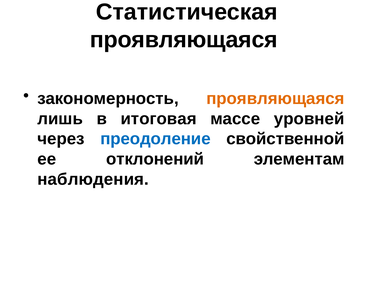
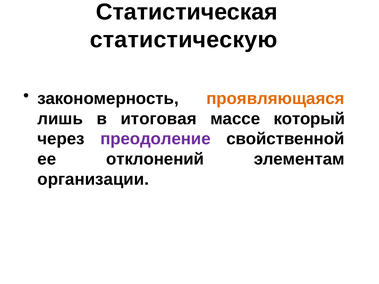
проявляющаяся: проявляющаяся -> статистическую (184, 40)
уровней: уровней -> который (309, 119)
преодоление colour: blue -> purple (155, 139)
наблюдения: наблюдения -> организации (93, 179)
